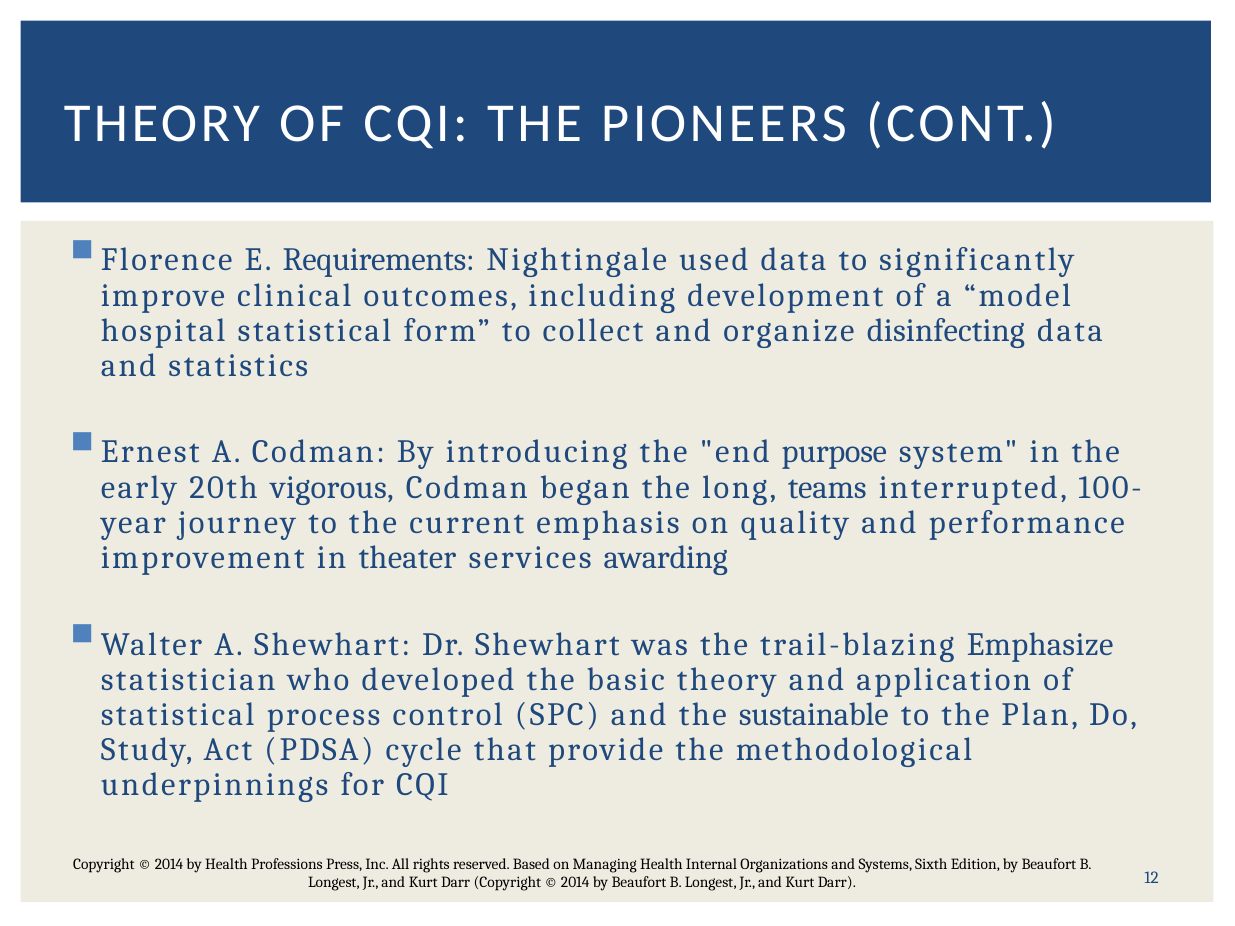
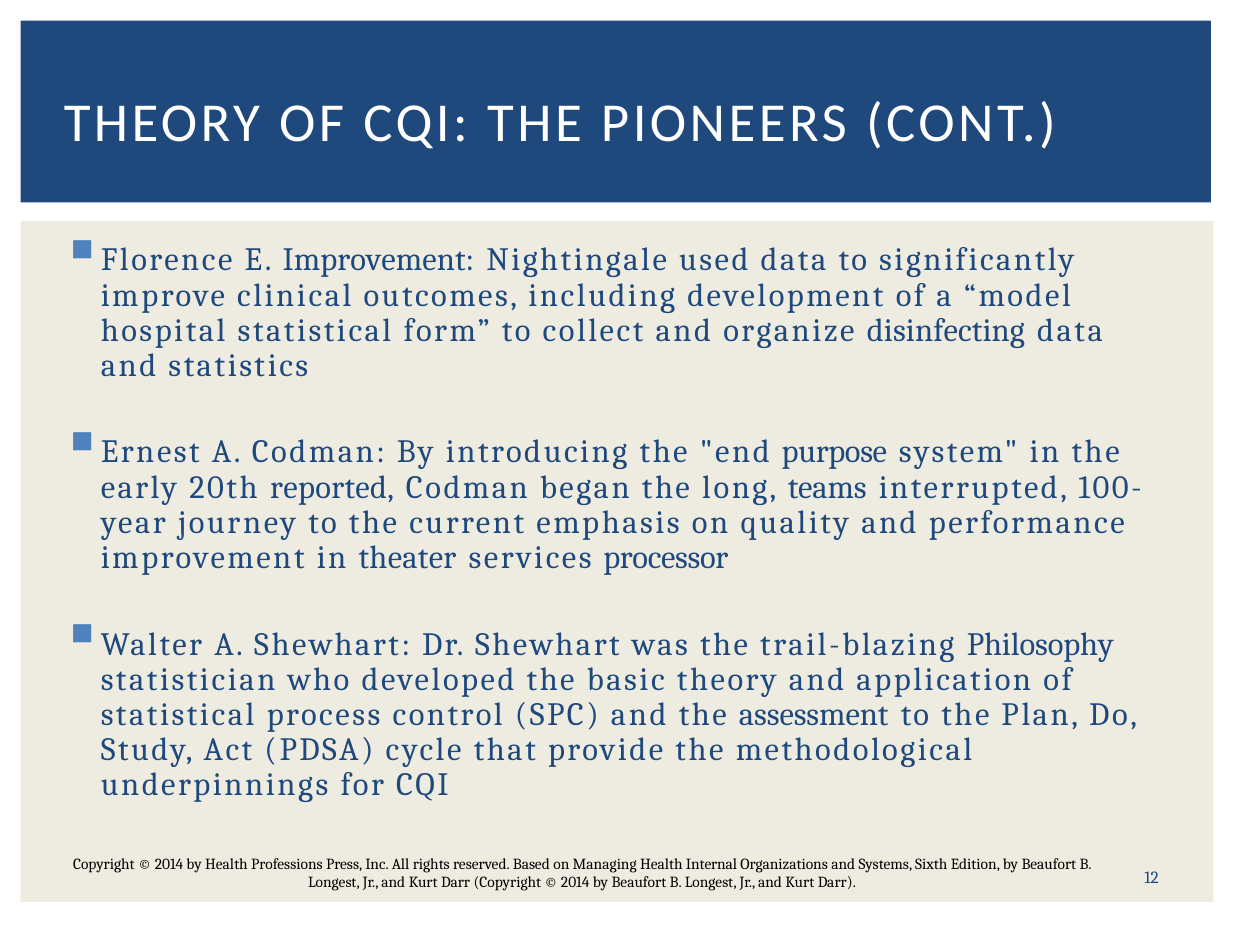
E Requirements: Requirements -> Improvement (378, 260)
vigorous: vigorous -> reported (332, 488)
awarding: awarding -> processor (666, 558)
Emphasize: Emphasize -> Philosophy (1040, 644)
sustainable: sustainable -> assessment (814, 715)
